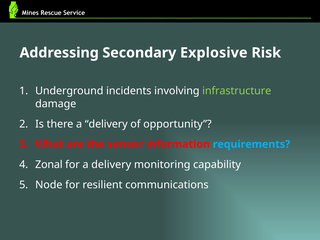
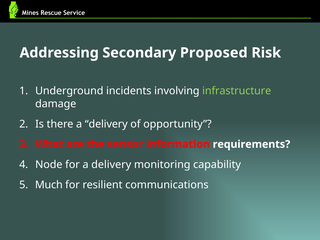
Explosive: Explosive -> Proposed (214, 53)
requirements colour: light blue -> white (251, 144)
Zonal: Zonal -> Node (49, 165)
Node: Node -> Much (49, 185)
